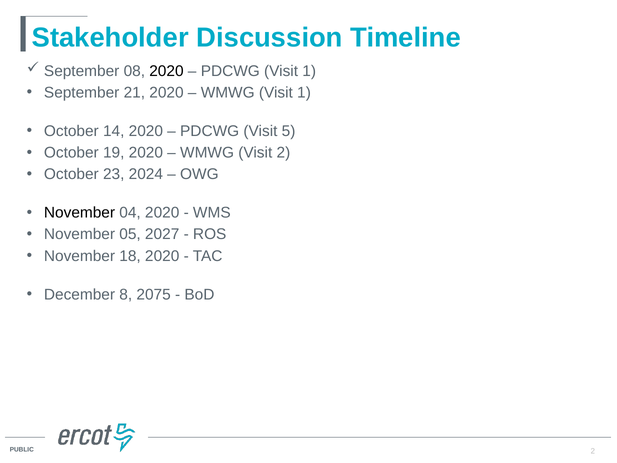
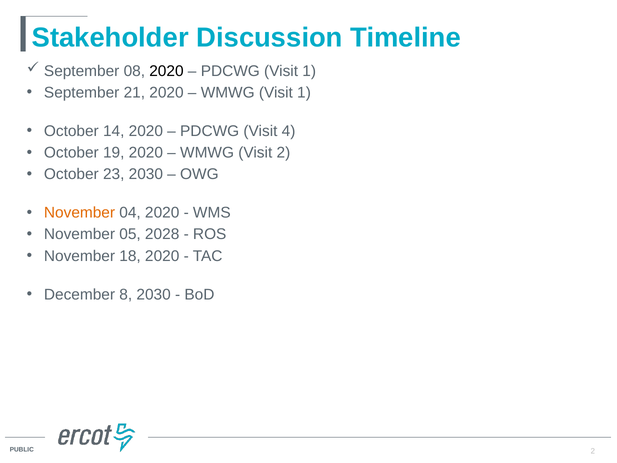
5: 5 -> 4 (289, 131)
23 2024: 2024 -> 2030 (146, 174)
November colour: black -> orange (80, 213)
2027: 2027 -> 2028 (162, 234)
8 2075: 2075 -> 2030 (154, 294)
